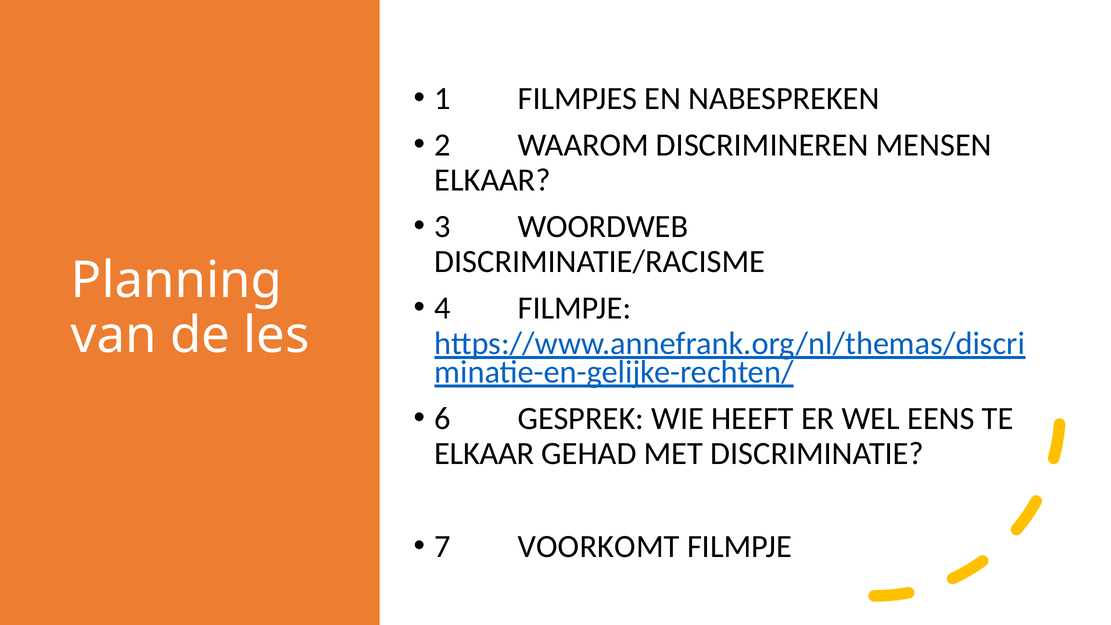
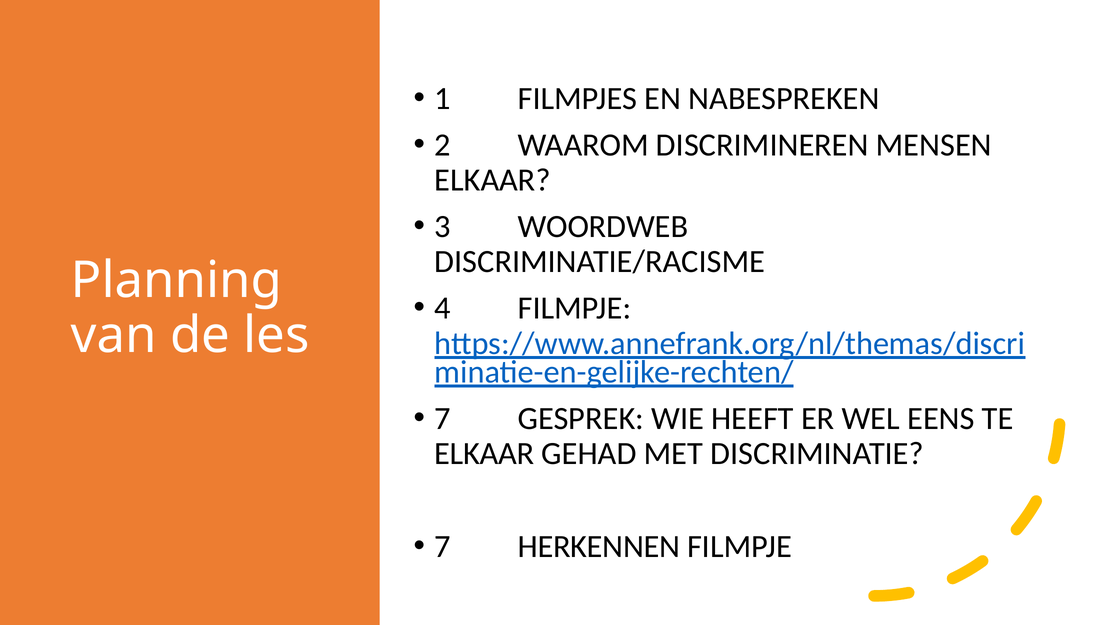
6: 6 -> 7 (443, 418)
VOORKOMT: VOORKOMT -> HERKENNEN (599, 546)
